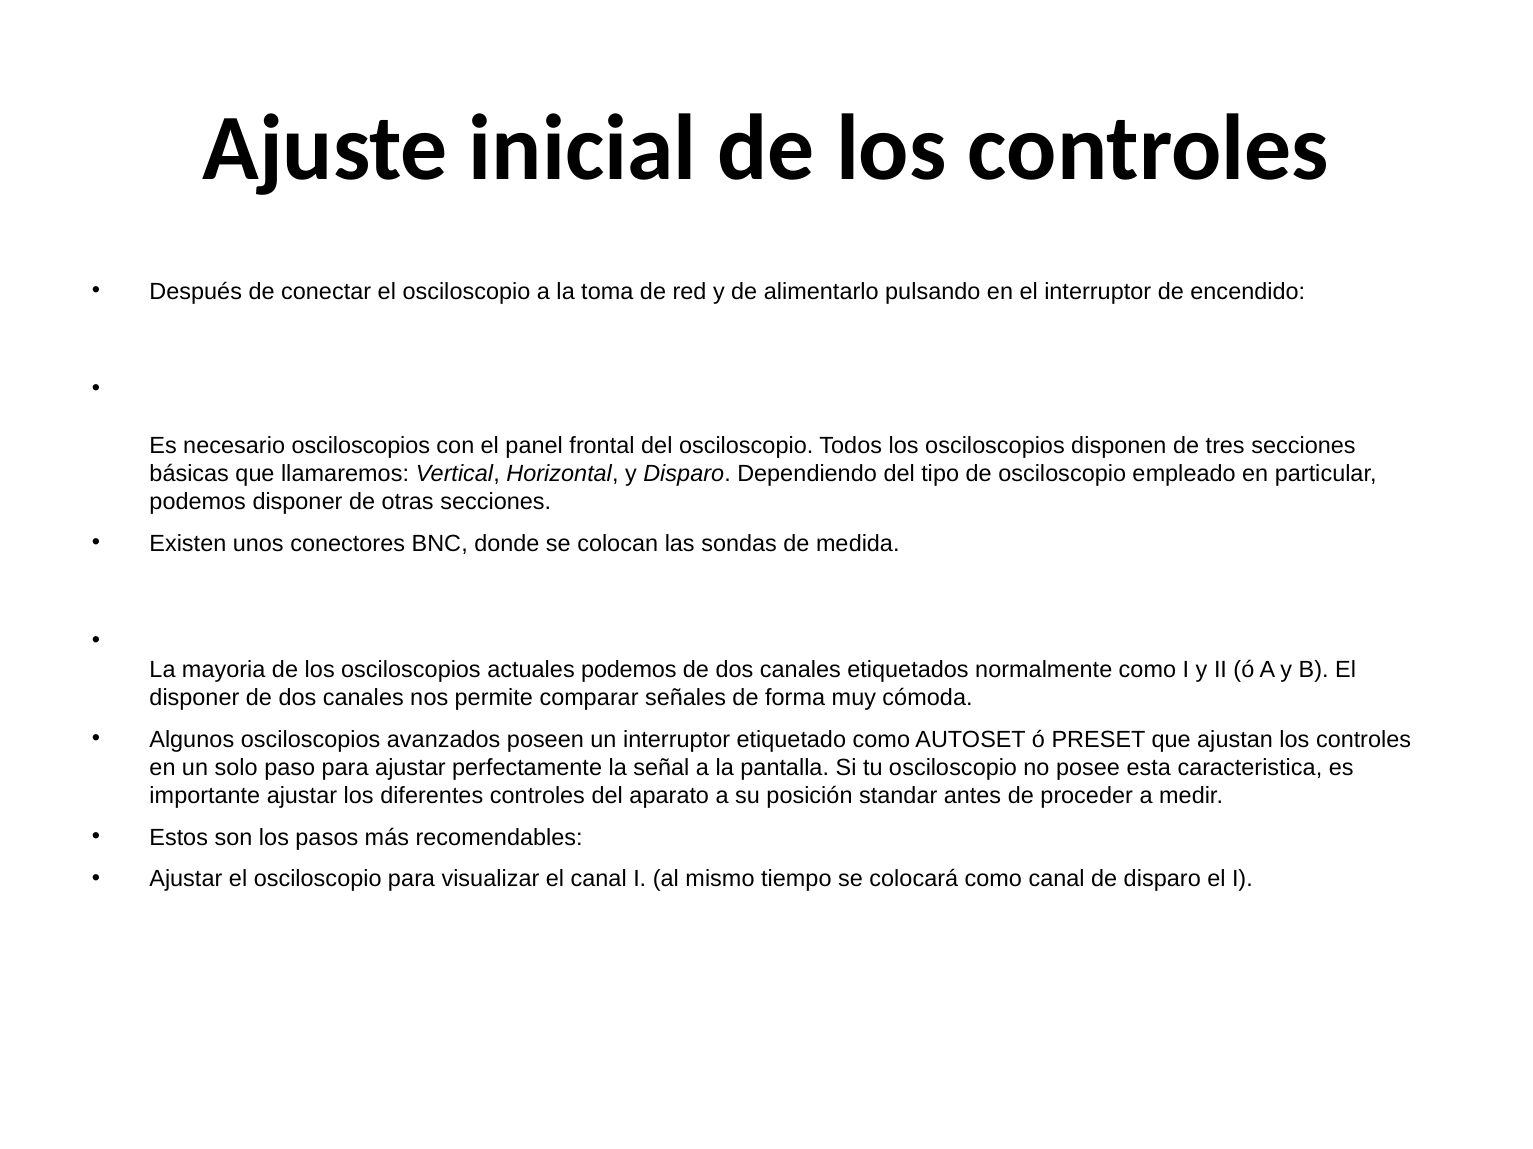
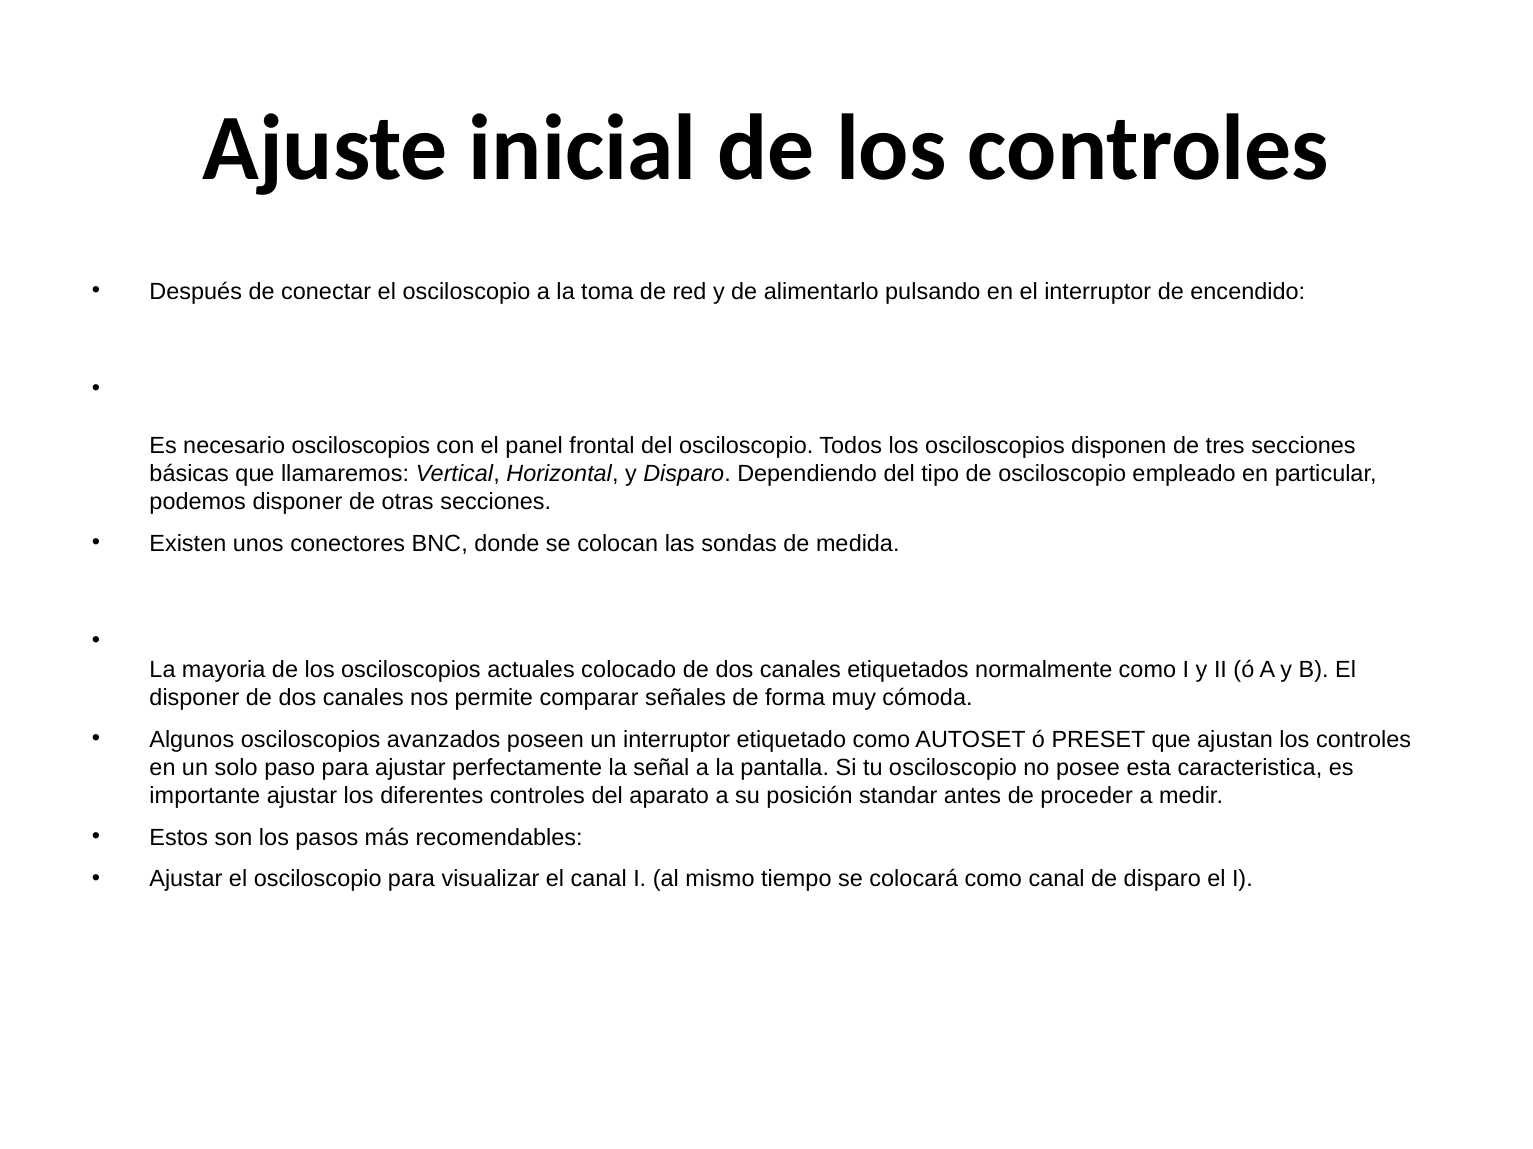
actuales podemos: podemos -> colocado (629, 670)
